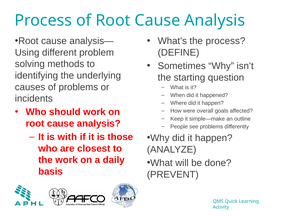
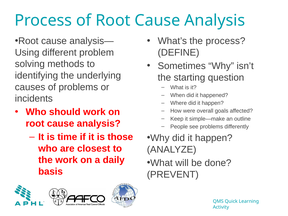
with: with -> time (67, 137)
